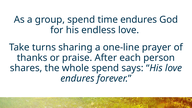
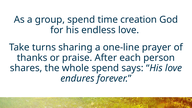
time endures: endures -> creation (139, 20)
